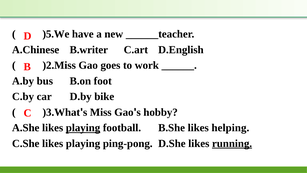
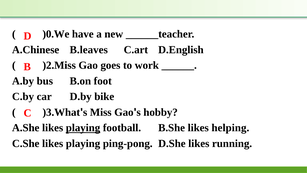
)5.We: )5.We -> )0.We (56, 34)
B.writer: B.writer -> B.leaves (89, 50)
running underline: present -> none (232, 143)
